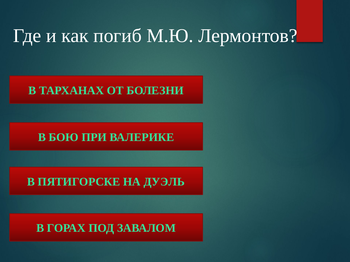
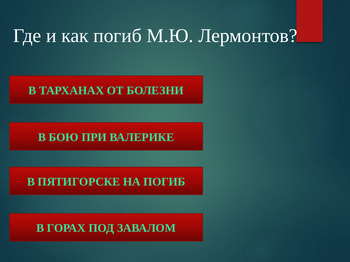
НА ДУЭЛЬ: ДУЭЛЬ -> ПОГИБ (164, 182)
